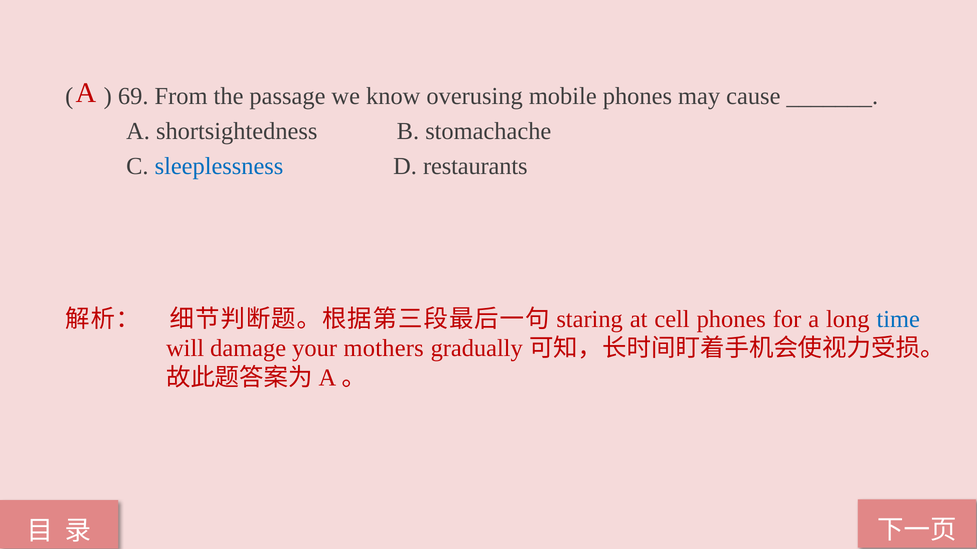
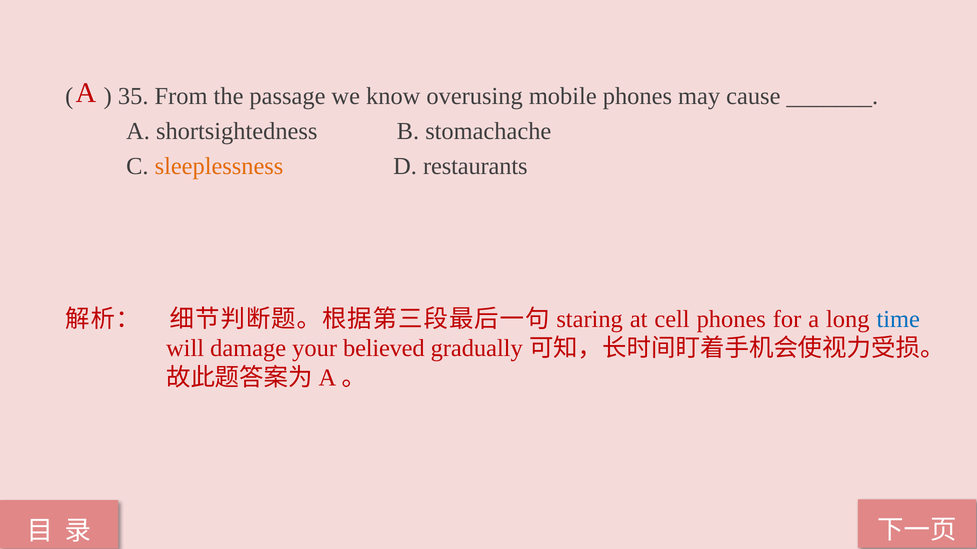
69: 69 -> 35 (133, 96)
sleeplessness colour: blue -> orange (219, 166)
mothers: mothers -> believed (384, 349)
